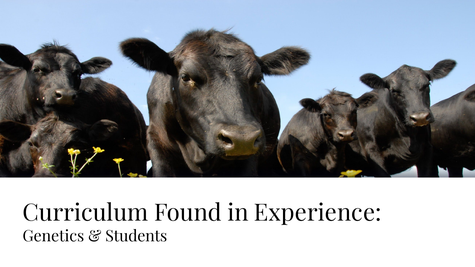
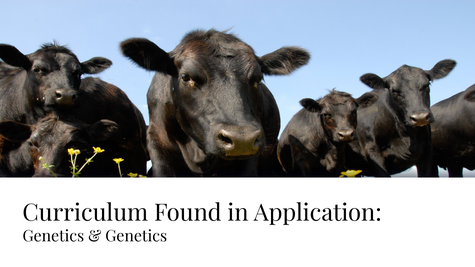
Experience: Experience -> Application (318, 213)
Students: Students -> Genetics (136, 236)
